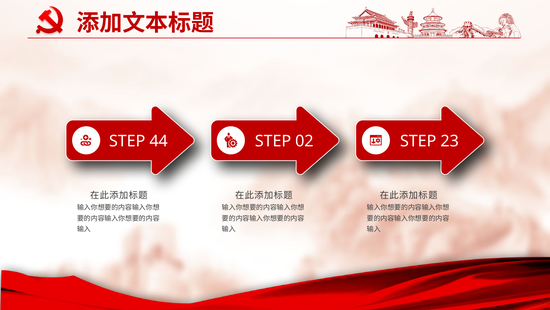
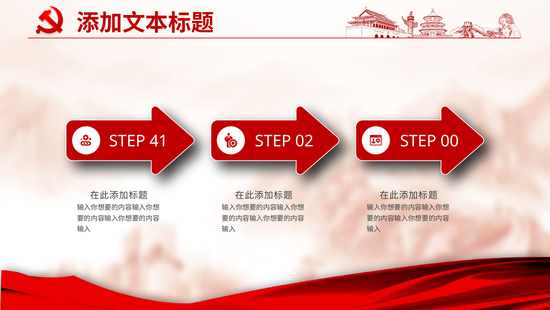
44: 44 -> 41 (159, 141)
23: 23 -> 00 (450, 141)
